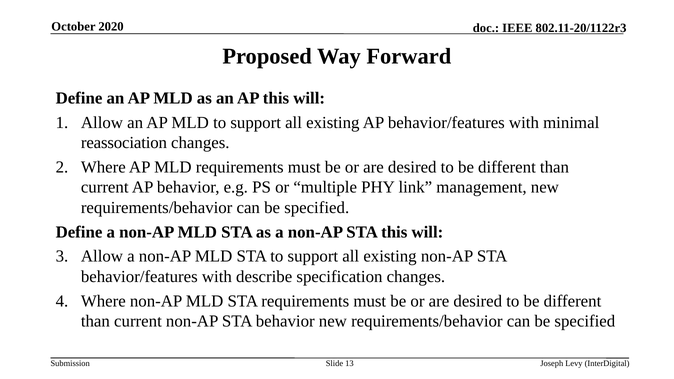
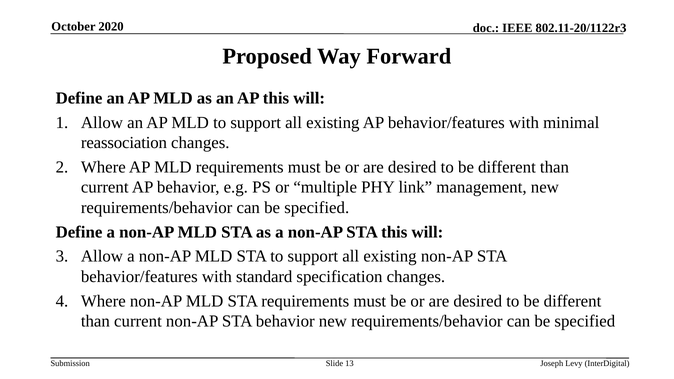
describe: describe -> standard (264, 277)
